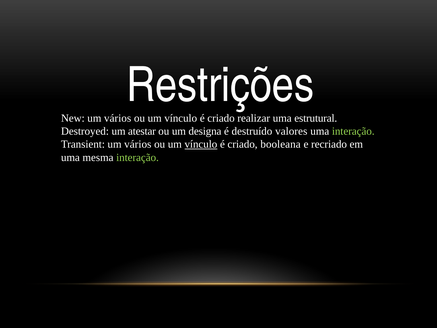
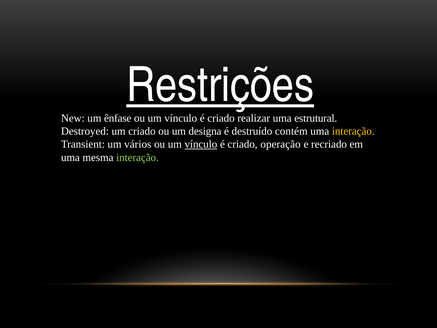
Restrições underline: none -> present (220, 85)
New um vários: vários -> ênfase (118, 118)
um atestar: atestar -> criado (142, 131)
valores: valores -> contém (291, 131)
interação colour: light green -> yellow (353, 131)
booleana: booleana -> operação (281, 144)
